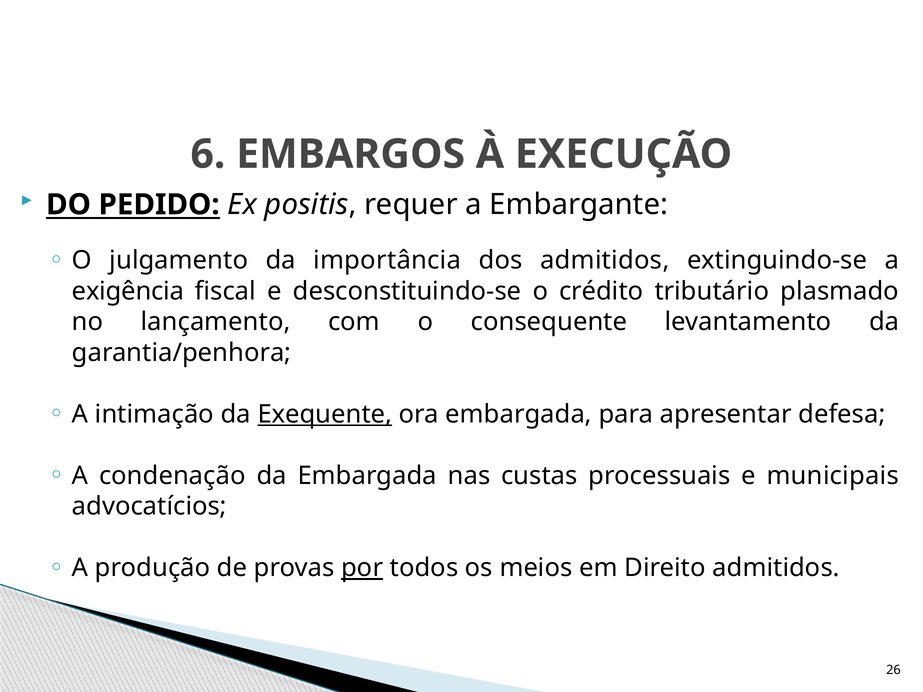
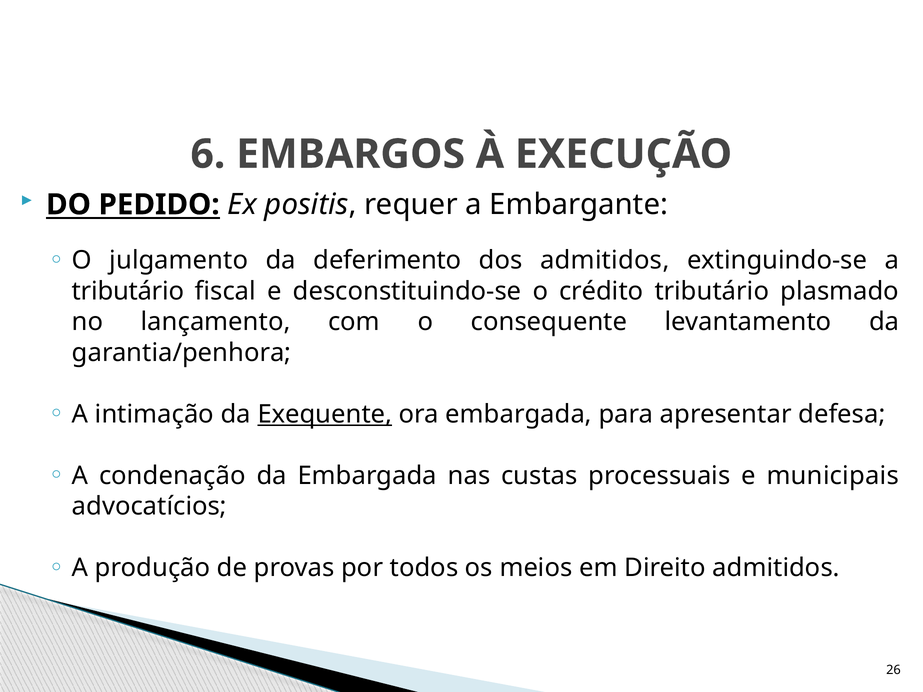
importância: importância -> deferimento (387, 261)
exigência: exigência -> tributário (128, 291)
por underline: present -> none (362, 568)
